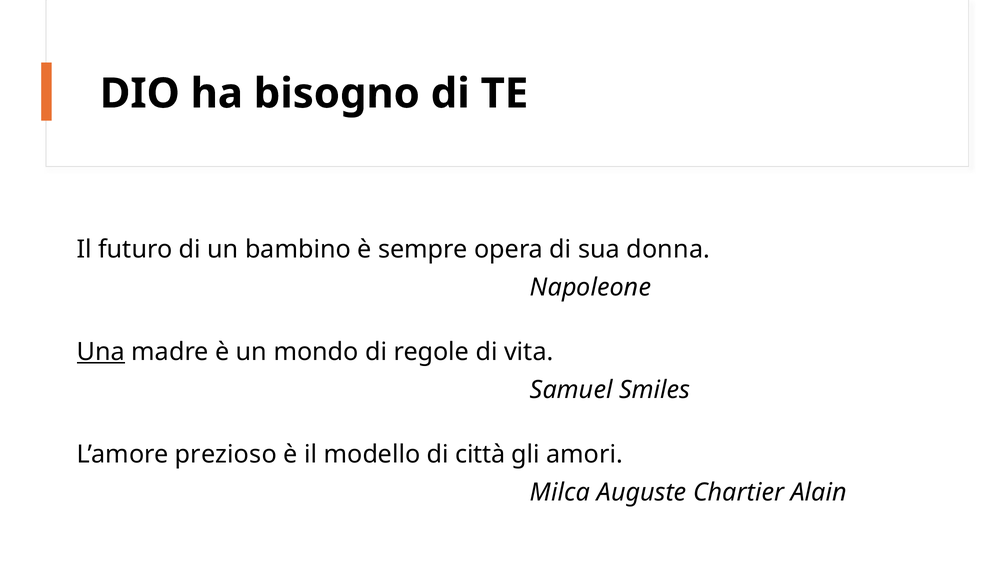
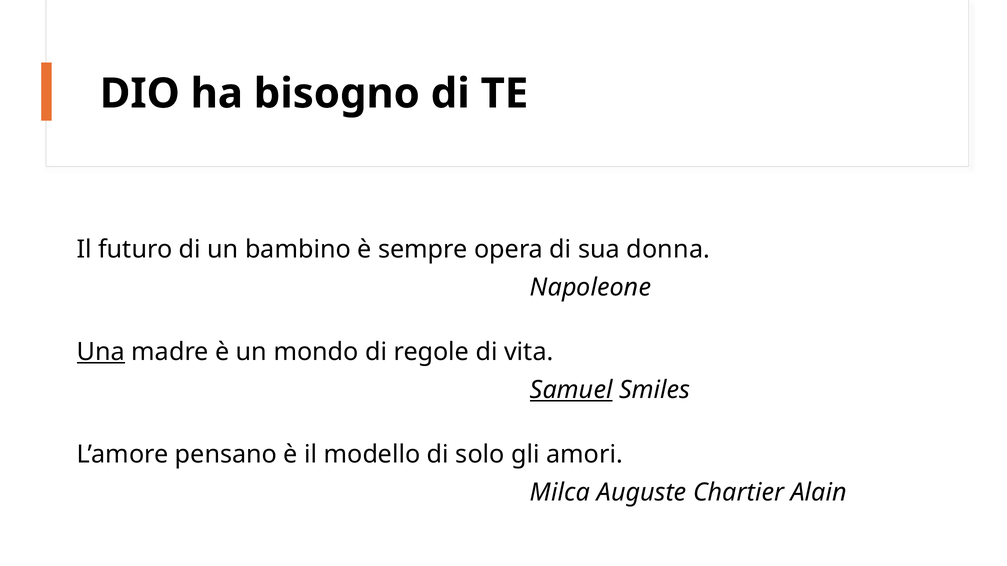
Samuel underline: none -> present (571, 390)
prezioso: prezioso -> pensano (226, 455)
città: città -> solo (480, 455)
